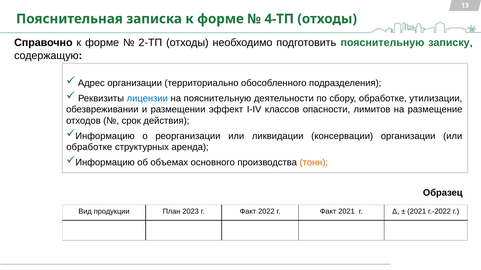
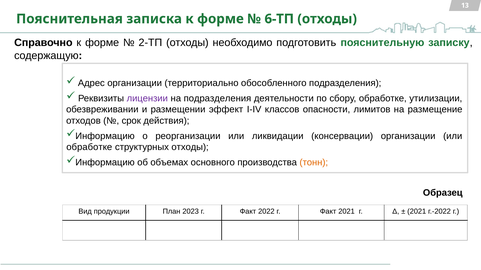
4-ТП: 4-ТП -> 6-ТП (279, 19)
лицензии colour: blue -> purple (147, 99)
на пояснительную: пояснительную -> подразделения (217, 99)
структурных аренда: аренда -> отходы (190, 147)
